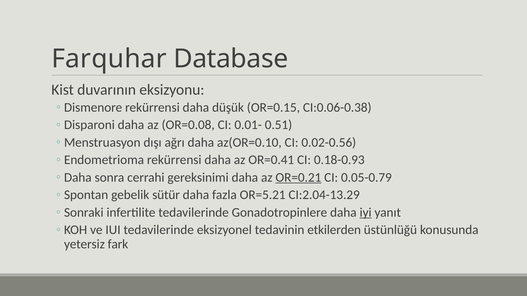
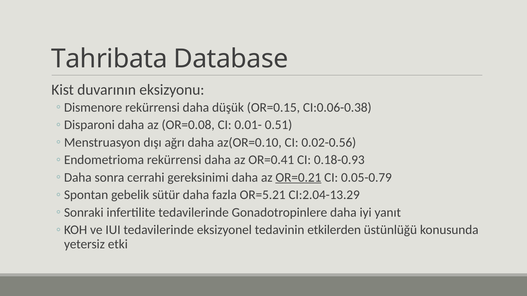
Farquhar: Farquhar -> Tahribata (109, 59)
iyi underline: present -> none (366, 213)
fark: fark -> etki (118, 244)
